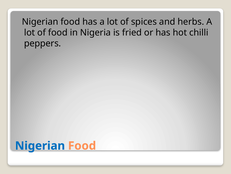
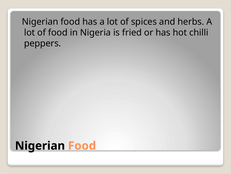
Nigerian colour: blue -> black (40, 145)
